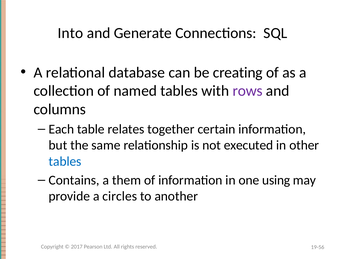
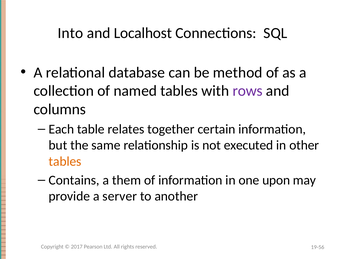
Generate: Generate -> Localhost (143, 33)
creating: creating -> method (238, 72)
tables colour: blue -> orange (65, 161)
using: using -> upon (276, 180)
circles: circles -> server (120, 196)
